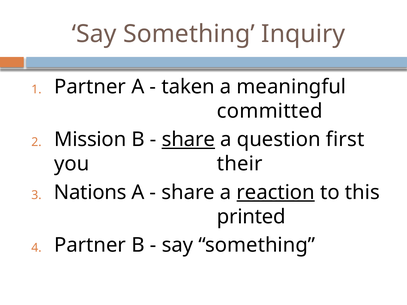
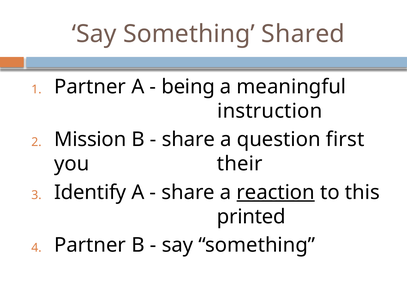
Inquiry: Inquiry -> Shared (303, 34)
taken: taken -> being (188, 87)
committed: committed -> instruction (270, 111)
share underline: present -> none (188, 140)
Nations: Nations -> Identify (90, 192)
